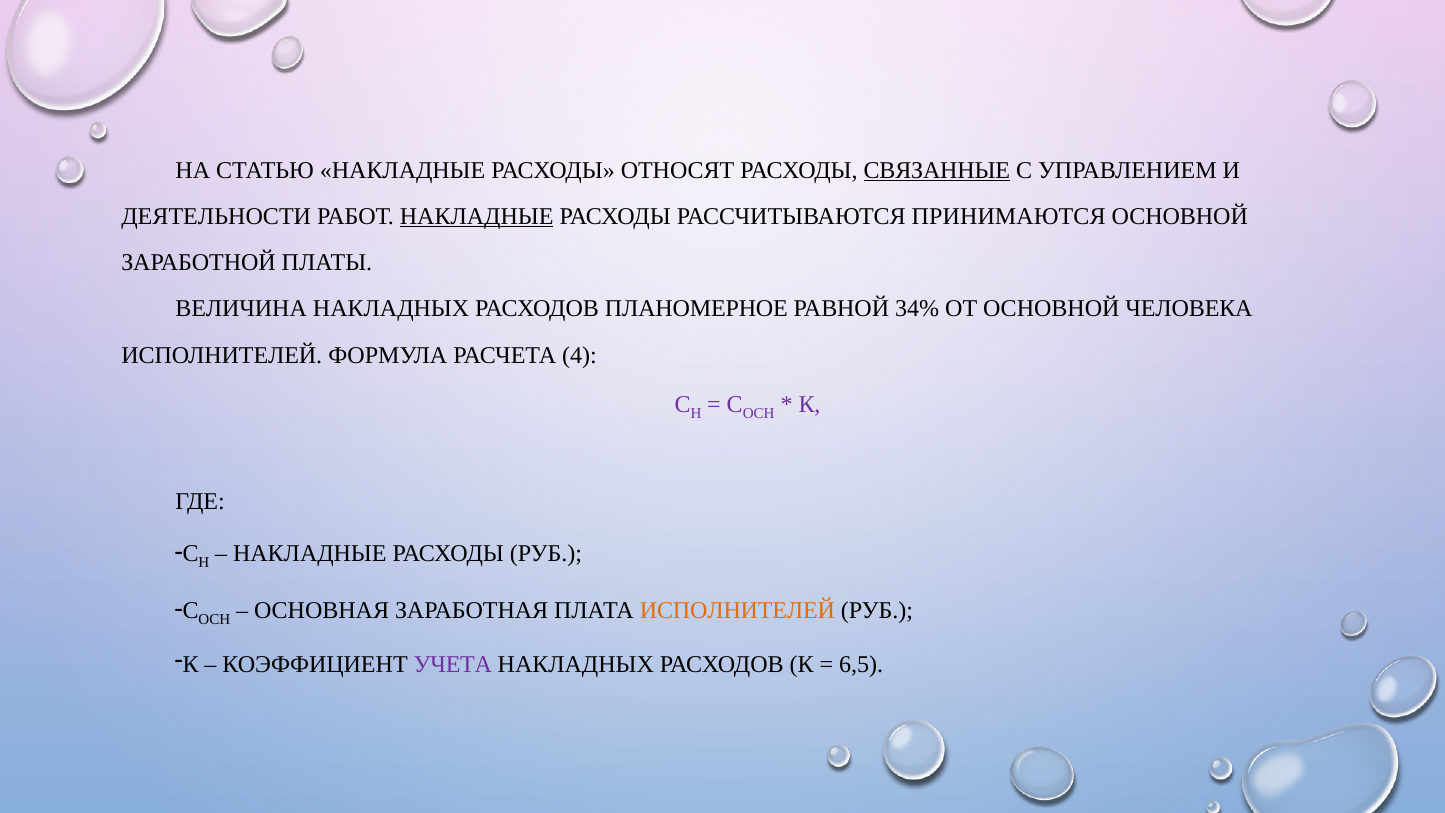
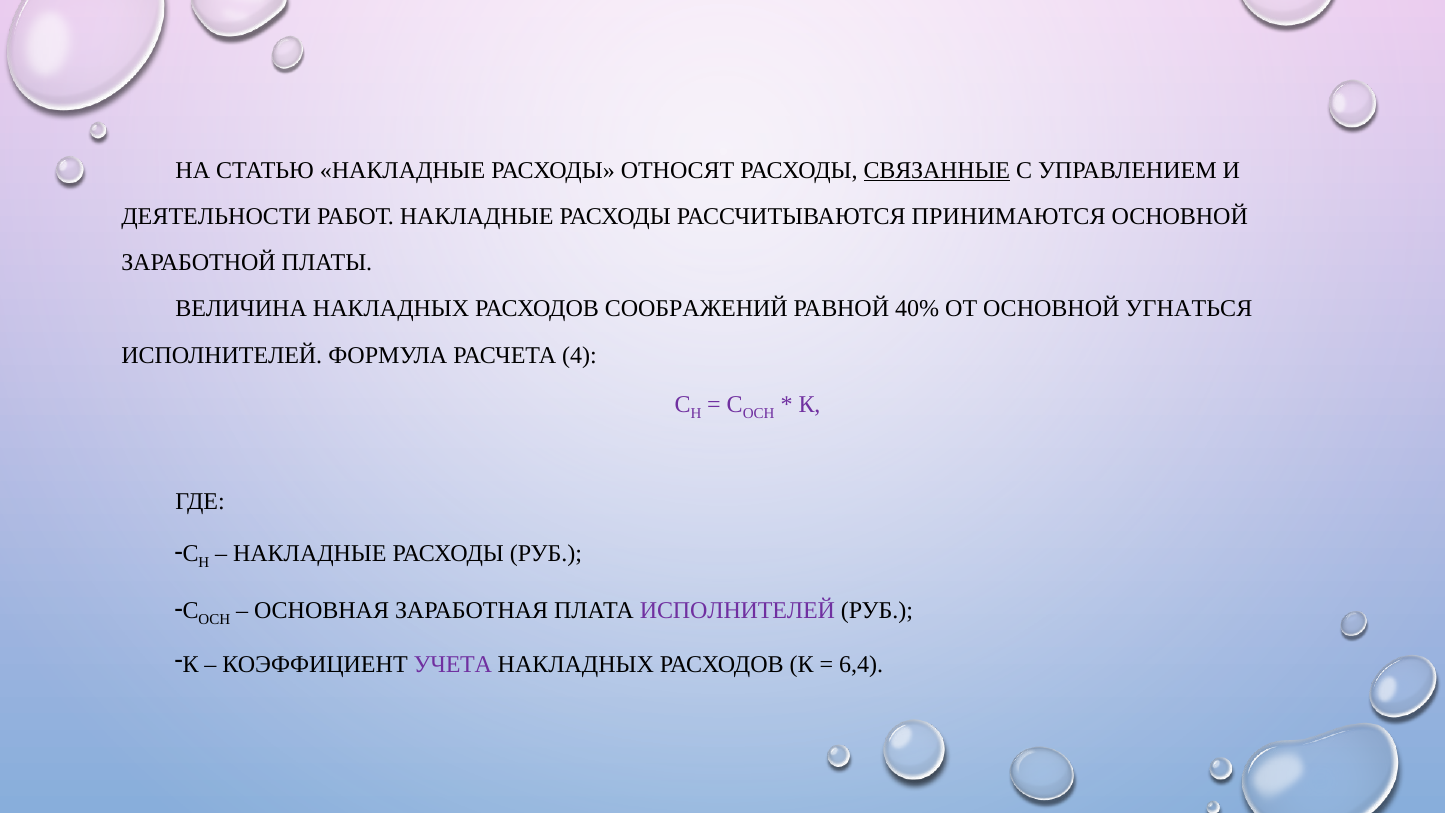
НАКЛАДНЫЕ underline: present -> none (477, 216)
ПЛАНОМЕРНОЕ: ПЛАНОМЕРНОЕ -> СООБРАЖЕНИЙ (696, 309)
34%: 34% -> 40% (917, 309)
ЧЕЛОВЕКА: ЧЕЛОВЕКА -> УГНАТЬСЯ (1189, 309)
ИСПОЛНИТЕЛЕЙ colour: orange -> purple (737, 610)
6,5: 6,5 -> 6,4 (861, 664)
